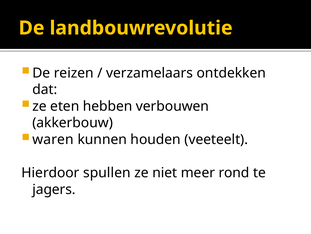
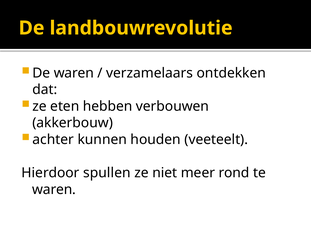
De reizen: reizen -> waren (74, 73)
waren: waren -> achter (53, 139)
jagers: jagers -> waren (54, 189)
